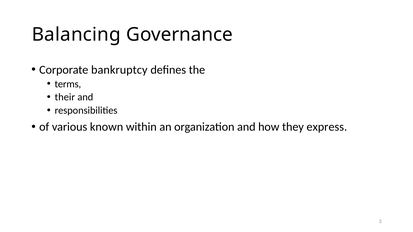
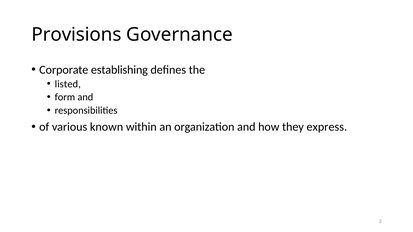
Balancing: Balancing -> Provisions (76, 35)
bankruptcy: bankruptcy -> establishing (119, 70)
terms: terms -> listed (68, 84)
their: their -> form (65, 97)
